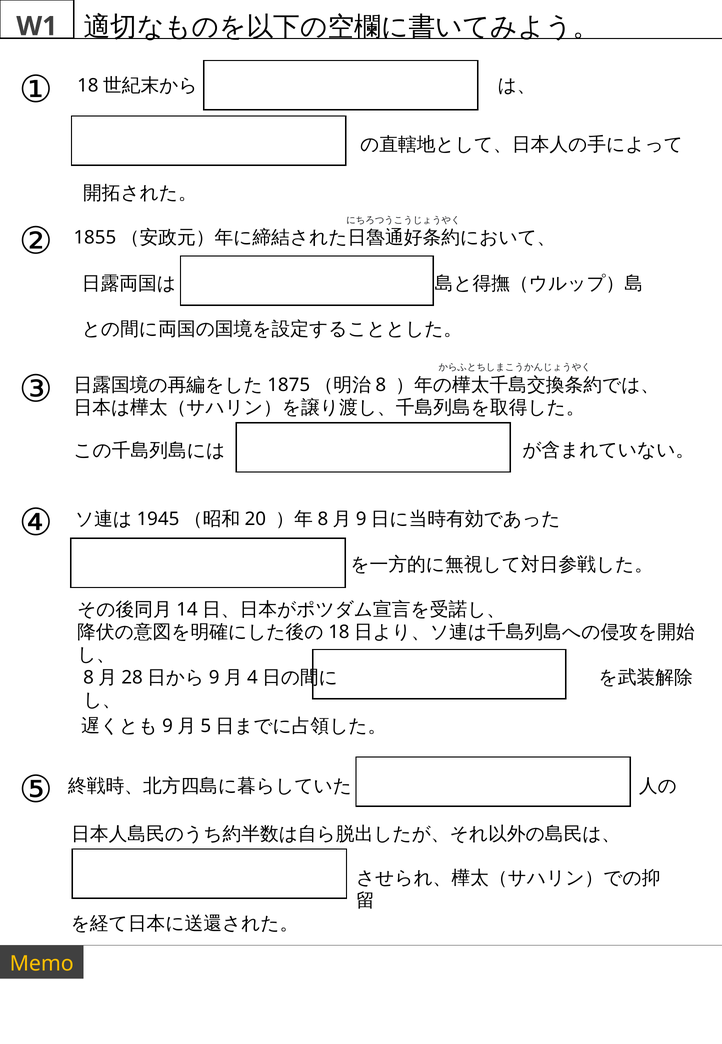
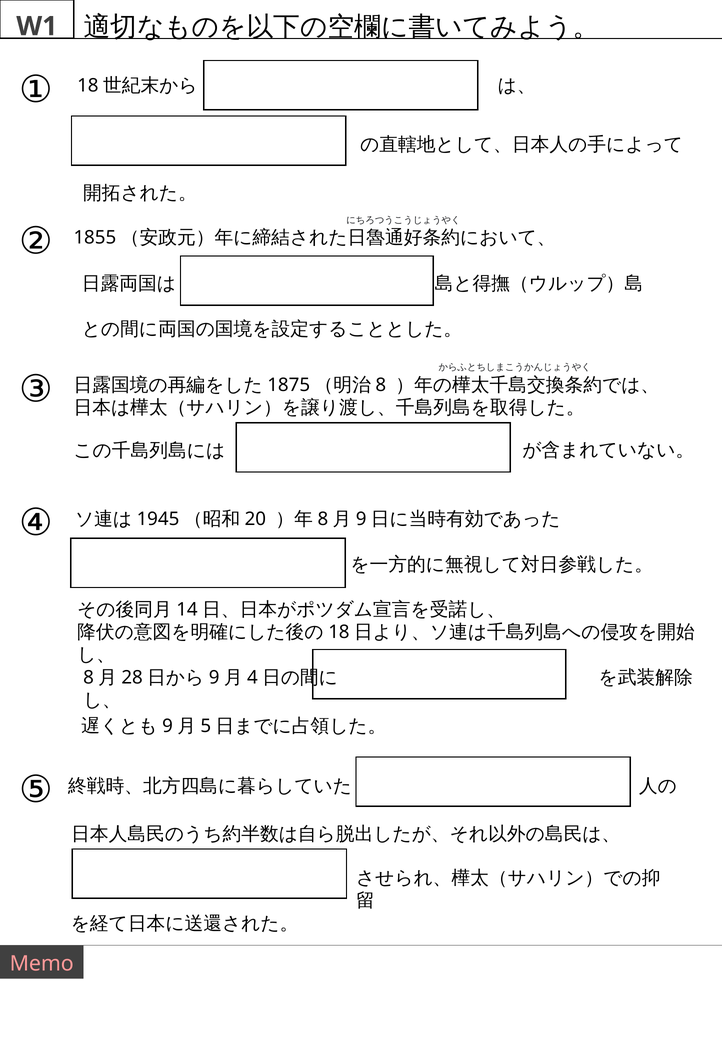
Memo colour: yellow -> pink (42, 963)
